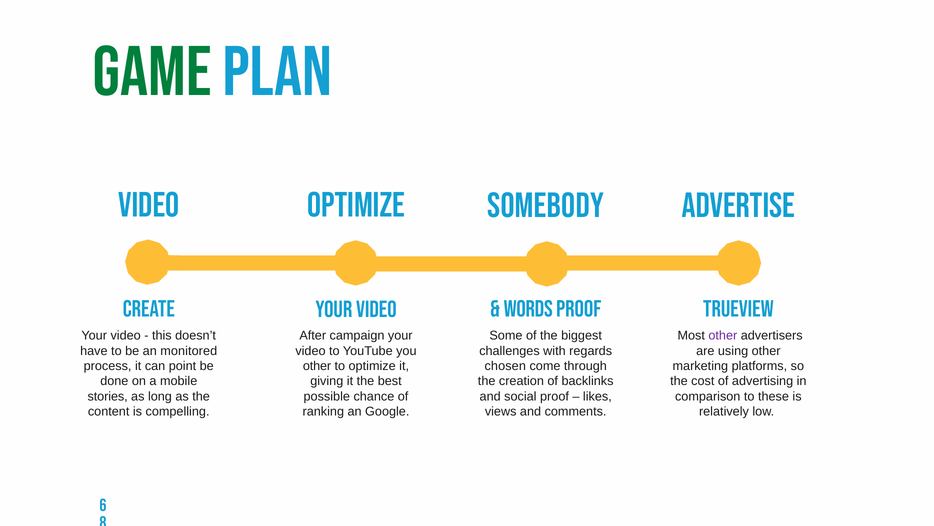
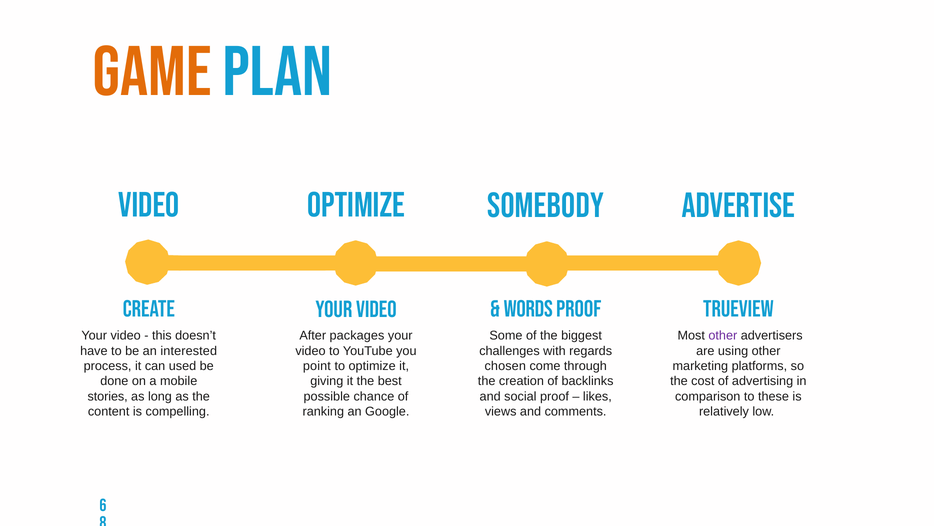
Game colour: green -> orange (152, 72)
campaign: campaign -> packages (357, 335)
monitored: monitored -> interested (189, 351)
point: point -> used (182, 366)
other: other -> point (317, 366)
